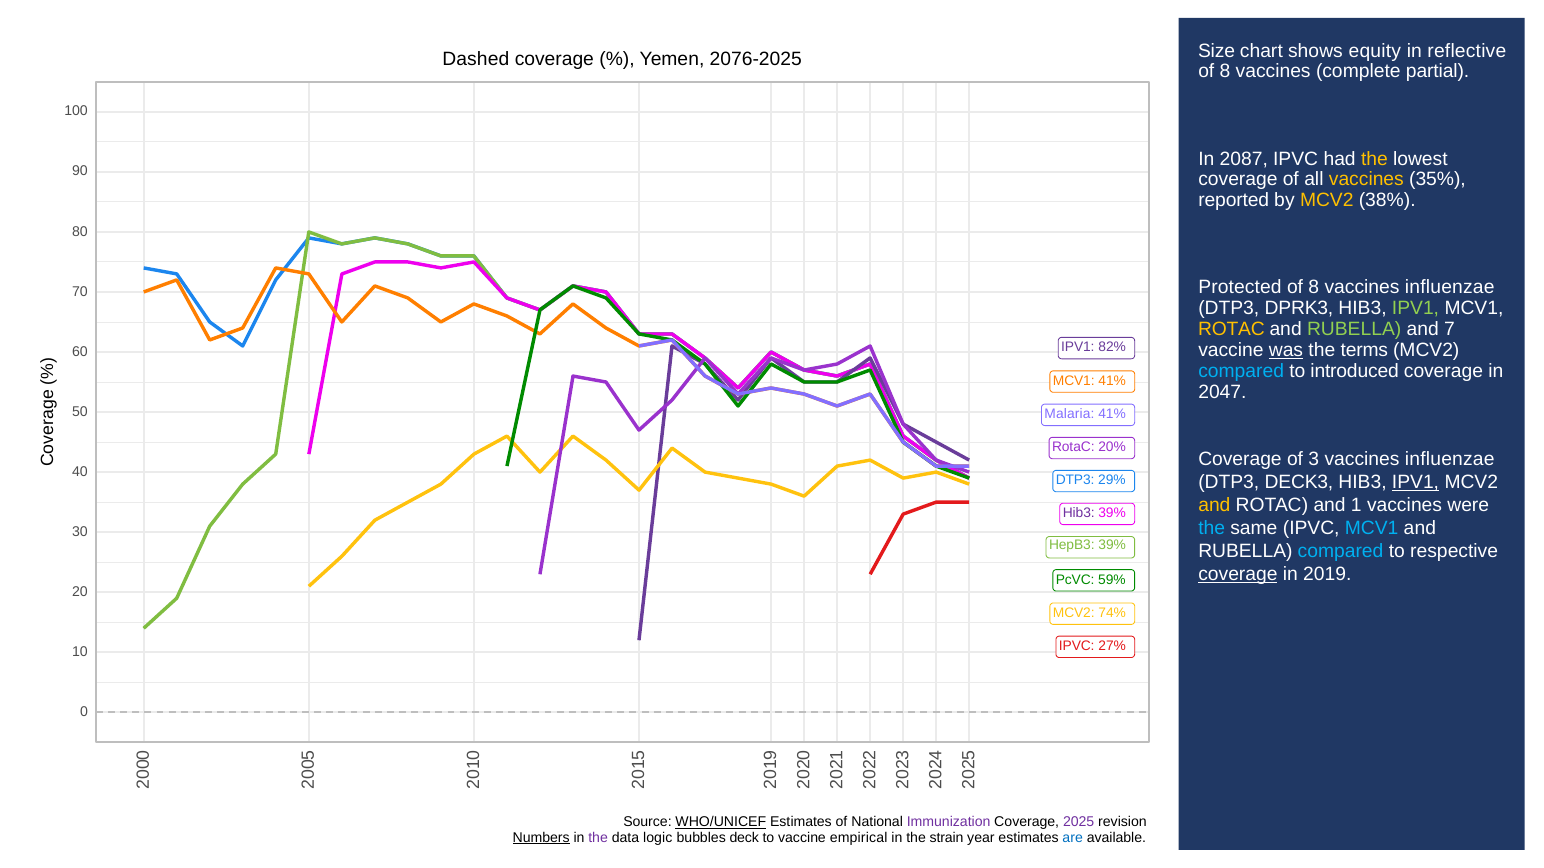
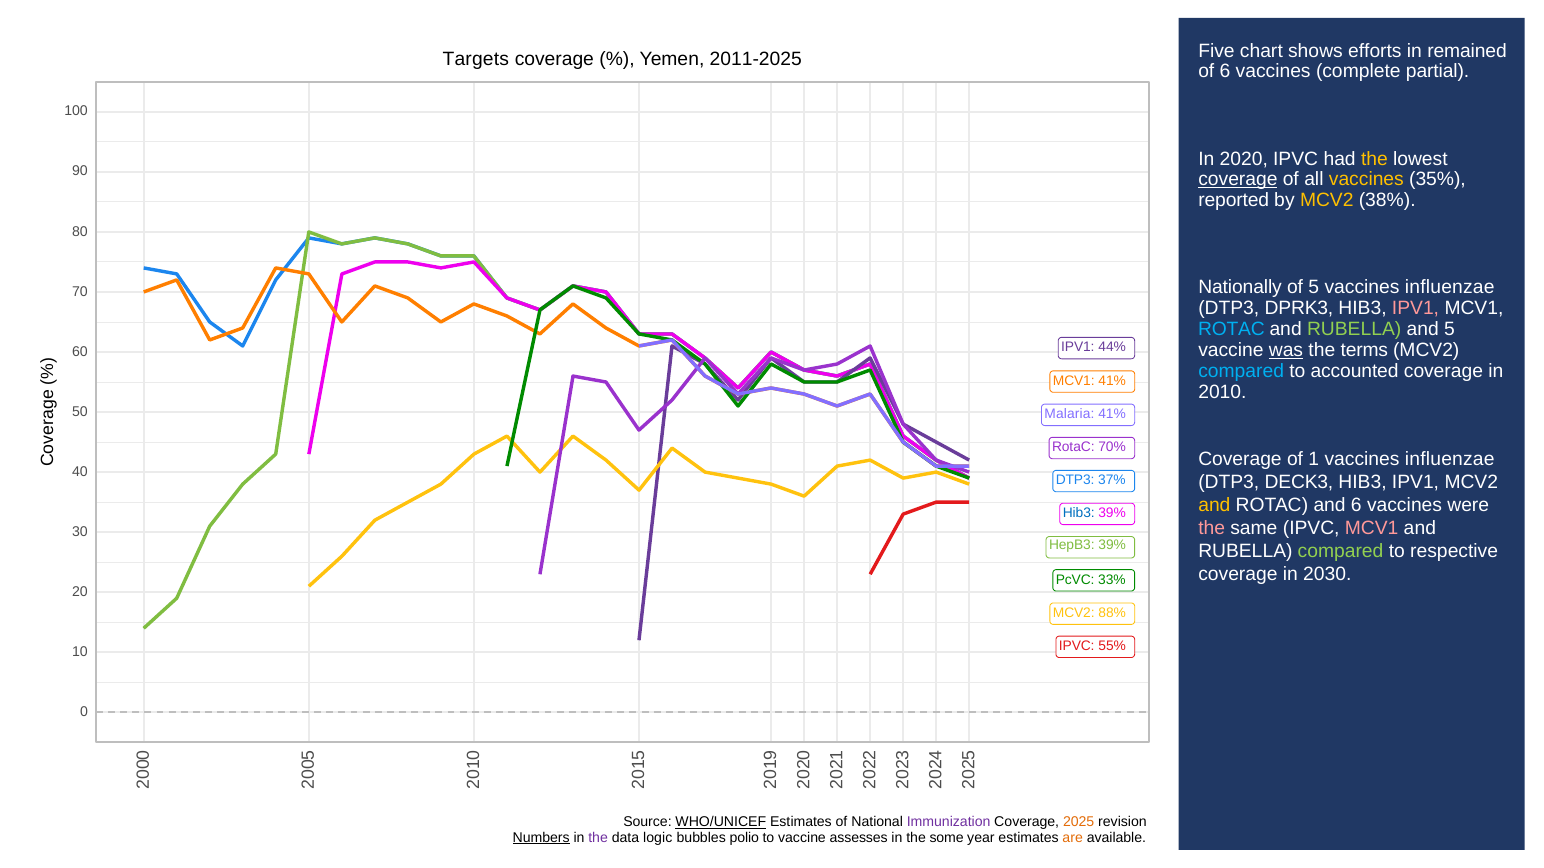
Size: Size -> Five (1216, 51)
equity: equity -> efforts (1375, 51)
reflective: reflective -> remained (1467, 51)
Dashed: Dashed -> Targets (476, 59)
2076-2025: 2076-2025 -> 2011-2025 (756, 59)
8: 8 -> 6 (1225, 72)
2087: 2087 -> 2020 (1244, 159)
coverage underline: none -> present (1238, 180)
Protected: Protected -> Nationally (1240, 288)
8: 8 -> 5 (1314, 288)
IPV1 colour: light green -> pink (1416, 309)
ROTAC colour: yellow -> light blue (1231, 329)
and 7: 7 -> 5 (1450, 329)
82%: 82% -> 44% (1112, 348)
introduced: introduced -> accounted (1355, 371)
2047: 2047 -> 2010 (1222, 392)
20%: 20% -> 70% (1112, 448)
of 3: 3 -> 1 (1314, 459)
IPV1 underline: present -> none (1416, 482)
29%: 29% -> 37% (1112, 481)
and 1: 1 -> 6 (1356, 505)
Hib3 colour: purple -> blue (1079, 514)
the colour: light blue -> pink (1212, 528)
MCV1 colour: light blue -> pink (1372, 528)
compared colour: light blue -> light green (1341, 552)
coverage underline: present -> none (1238, 575)
2019: 2019 -> 2030 (1327, 575)
59%: 59% -> 33% (1112, 580)
74%: 74% -> 88% (1112, 613)
27%: 27% -> 55% (1112, 647)
2025 colour: purple -> orange (1079, 823)
deck: deck -> polio (744, 838)
empirical: empirical -> assesses (859, 838)
strain: strain -> some (947, 838)
are colour: blue -> orange (1073, 838)
